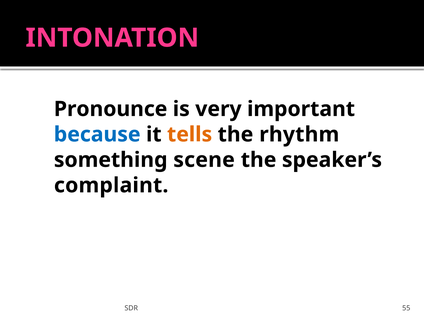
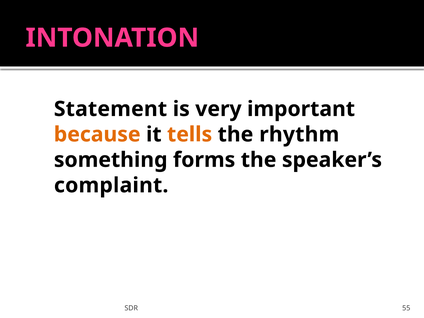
Pronounce: Pronounce -> Statement (110, 109)
because colour: blue -> orange (97, 134)
scene: scene -> forms (204, 160)
